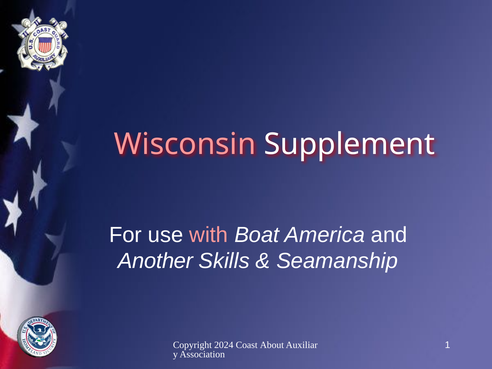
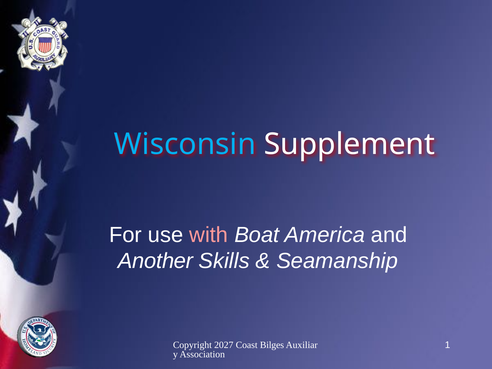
Wisconsin colour: pink -> light blue (185, 144)
2024: 2024 -> 2027 (224, 345)
About: About -> Bilges (272, 345)
